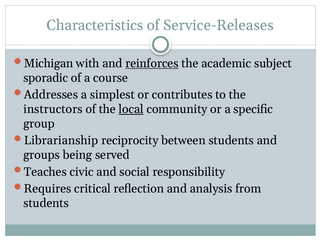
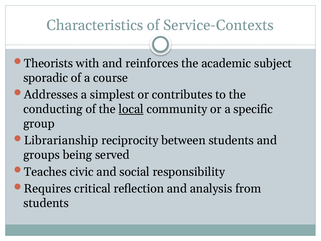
Service-Releases: Service-Releases -> Service-Contexts (218, 25)
Michigan: Michigan -> Theorists (49, 63)
reinforces underline: present -> none (152, 63)
instructors: instructors -> conducting (53, 109)
